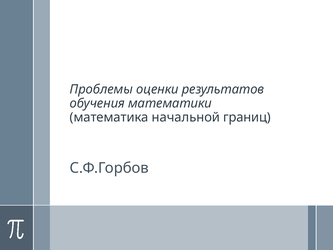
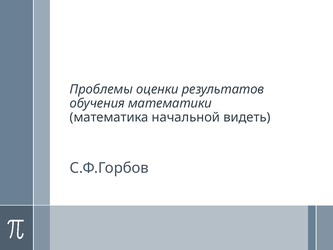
границ: границ -> видеть (247, 117)
